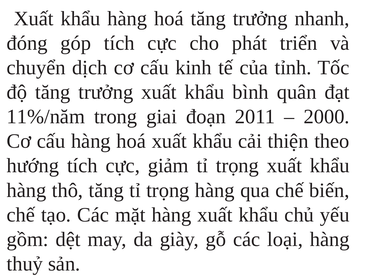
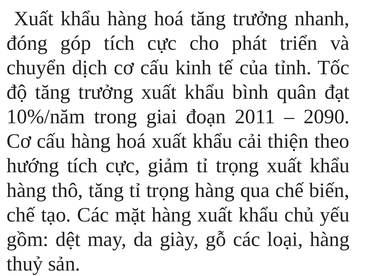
11%/năm: 11%/năm -> 10%/năm (46, 117)
2000: 2000 -> 2090 (327, 117)
